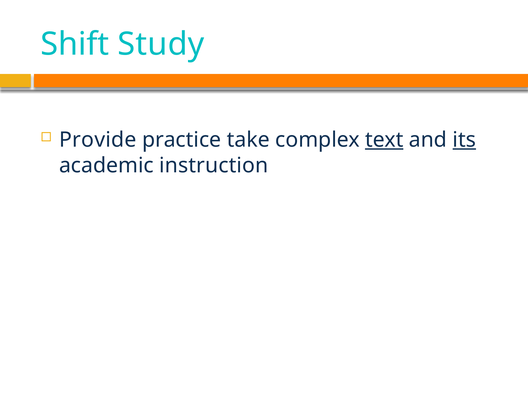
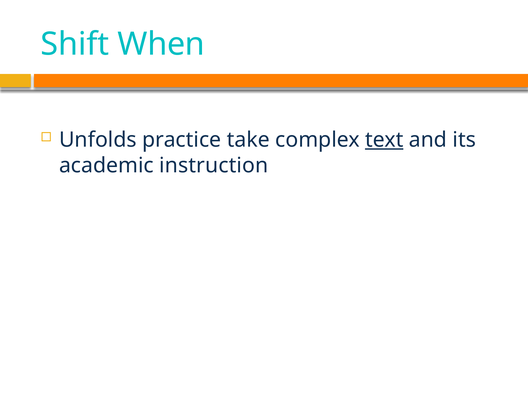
Study: Study -> When (161, 44)
Provide: Provide -> Unfolds (98, 140)
its underline: present -> none (464, 140)
